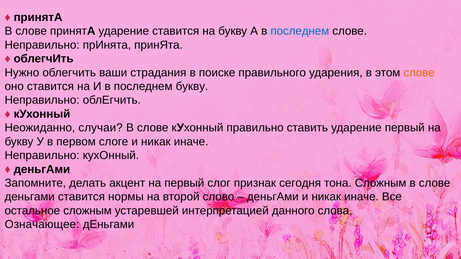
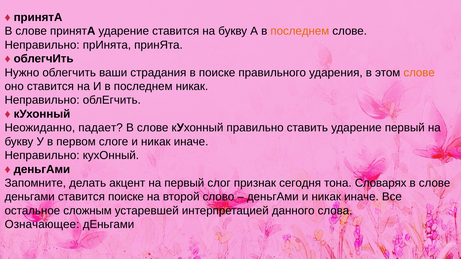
последнем colour: blue -> orange (300, 31)
последнем букву: букву -> никак (192, 86)
случаи: случаи -> падает (101, 128)
тона Сложным: Сложным -> Словарях (381, 183)
ставится нормы: нормы -> поиске (126, 197)
